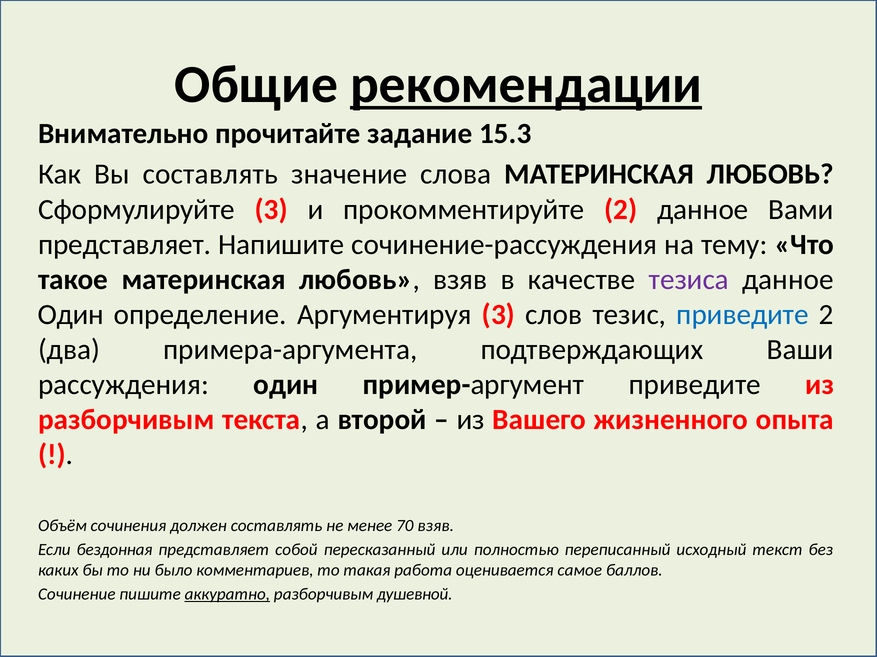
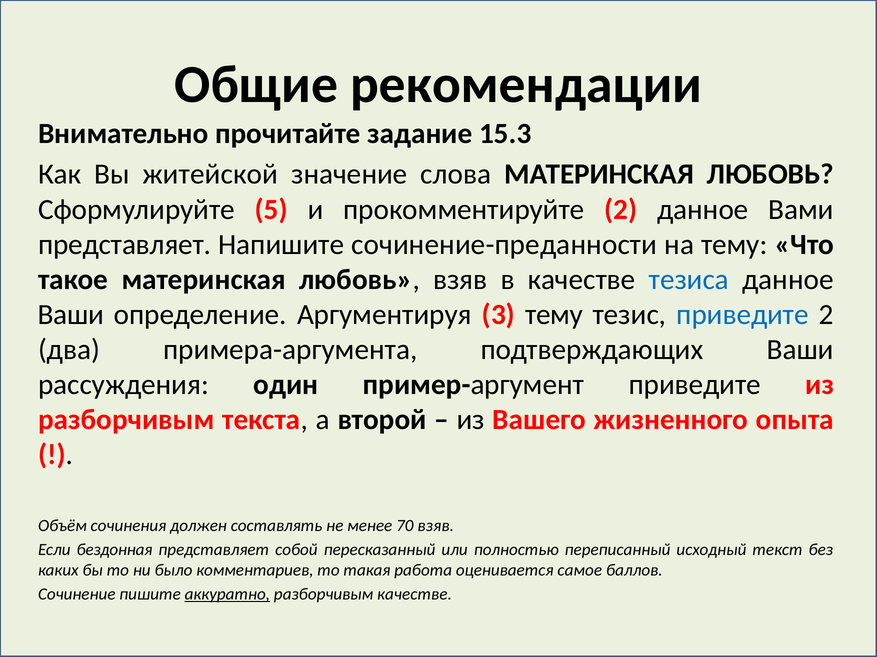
рекомендации underline: present -> none (526, 85)
Вы составлять: составлять -> житейской (210, 175)
Сформулируйте 3: 3 -> 5 (271, 210)
сочинение-рассуждения: сочинение-рассуждения -> сочинение-преданности (504, 245)
тезиса colour: purple -> blue (689, 280)
Один: Один -> Ваши (71, 315)
3 слов: слов -> тему (554, 315)
разборчивым душевной: душевной -> качестве (415, 595)
